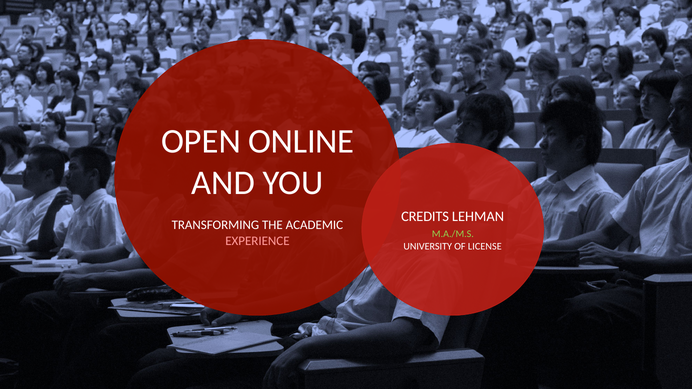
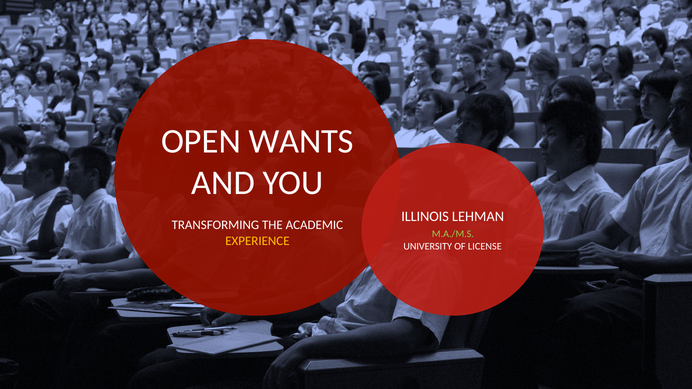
ONLINE: ONLINE -> WANTS (301, 141)
CREDITS: CREDITS -> ILLINOIS (425, 217)
EXPERIENCE colour: pink -> yellow (257, 241)
